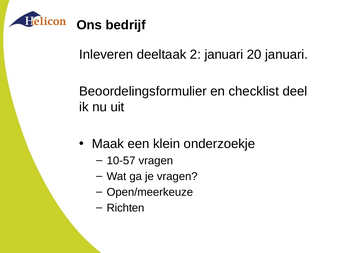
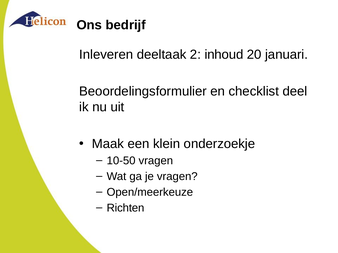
2 januari: januari -> inhoud (224, 55)
10-57: 10-57 -> 10-50 (121, 161)
